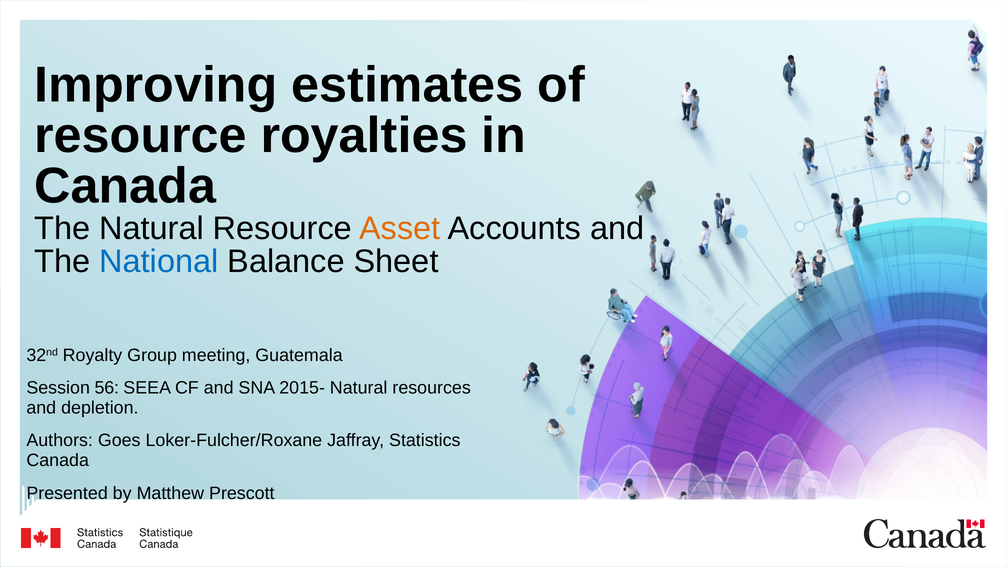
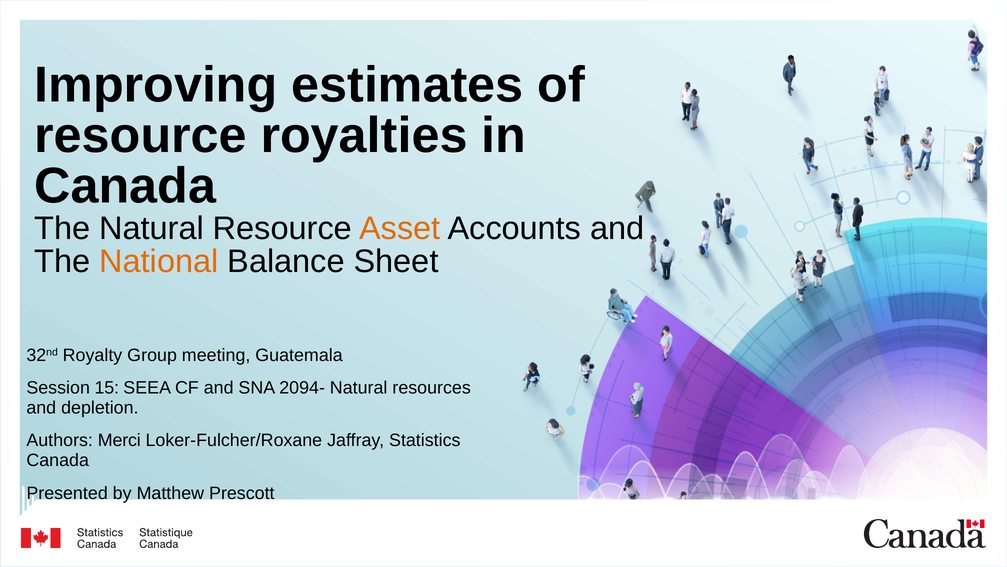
National colour: blue -> orange (159, 261)
56: 56 -> 15 (107, 388)
2015-: 2015- -> 2094- (302, 388)
Goes: Goes -> Merci (119, 440)
